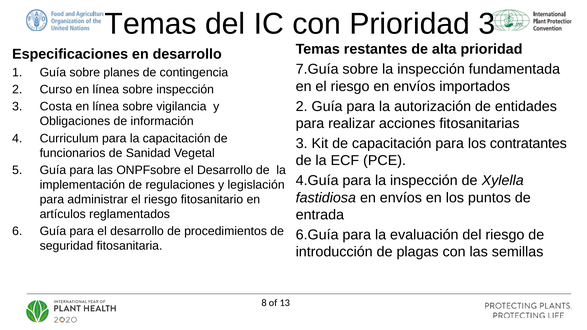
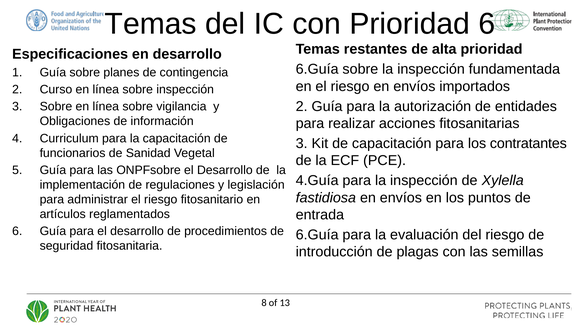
Prioridad 3: 3 -> 6 (487, 24)
7.Guía: 7.Guía -> 6.Guía (317, 69)
3 Costa: Costa -> Sobre (56, 107)
